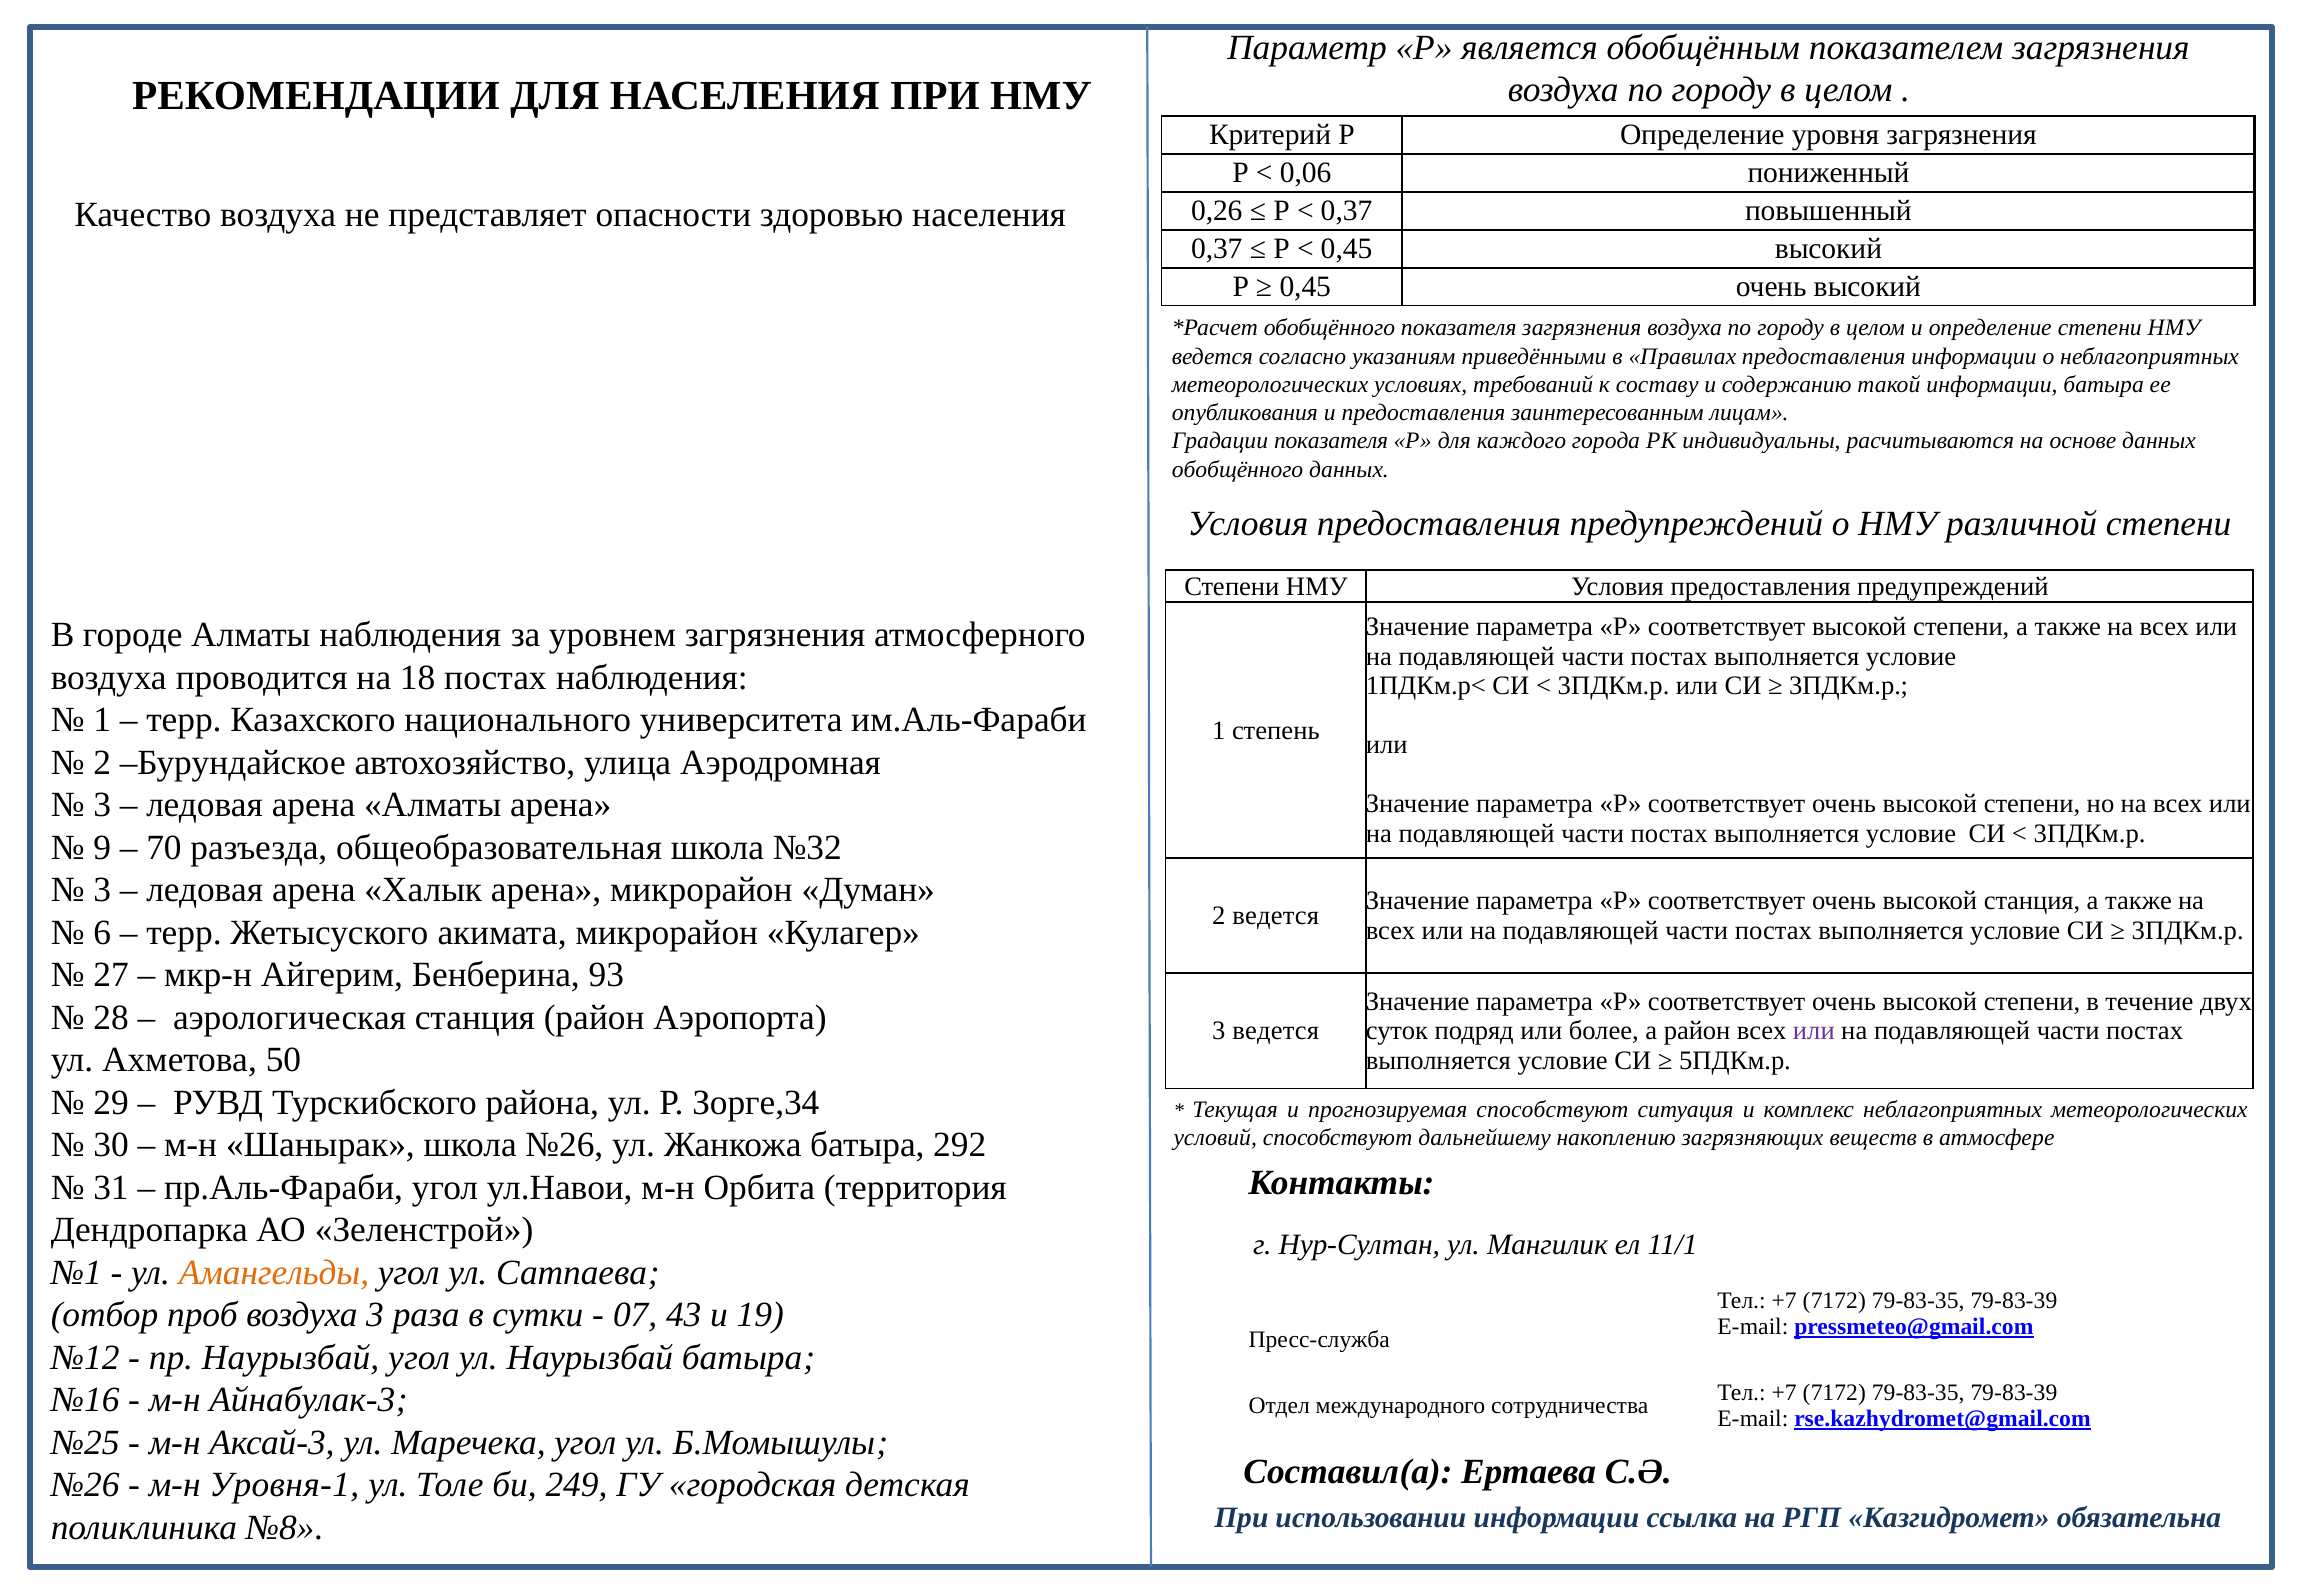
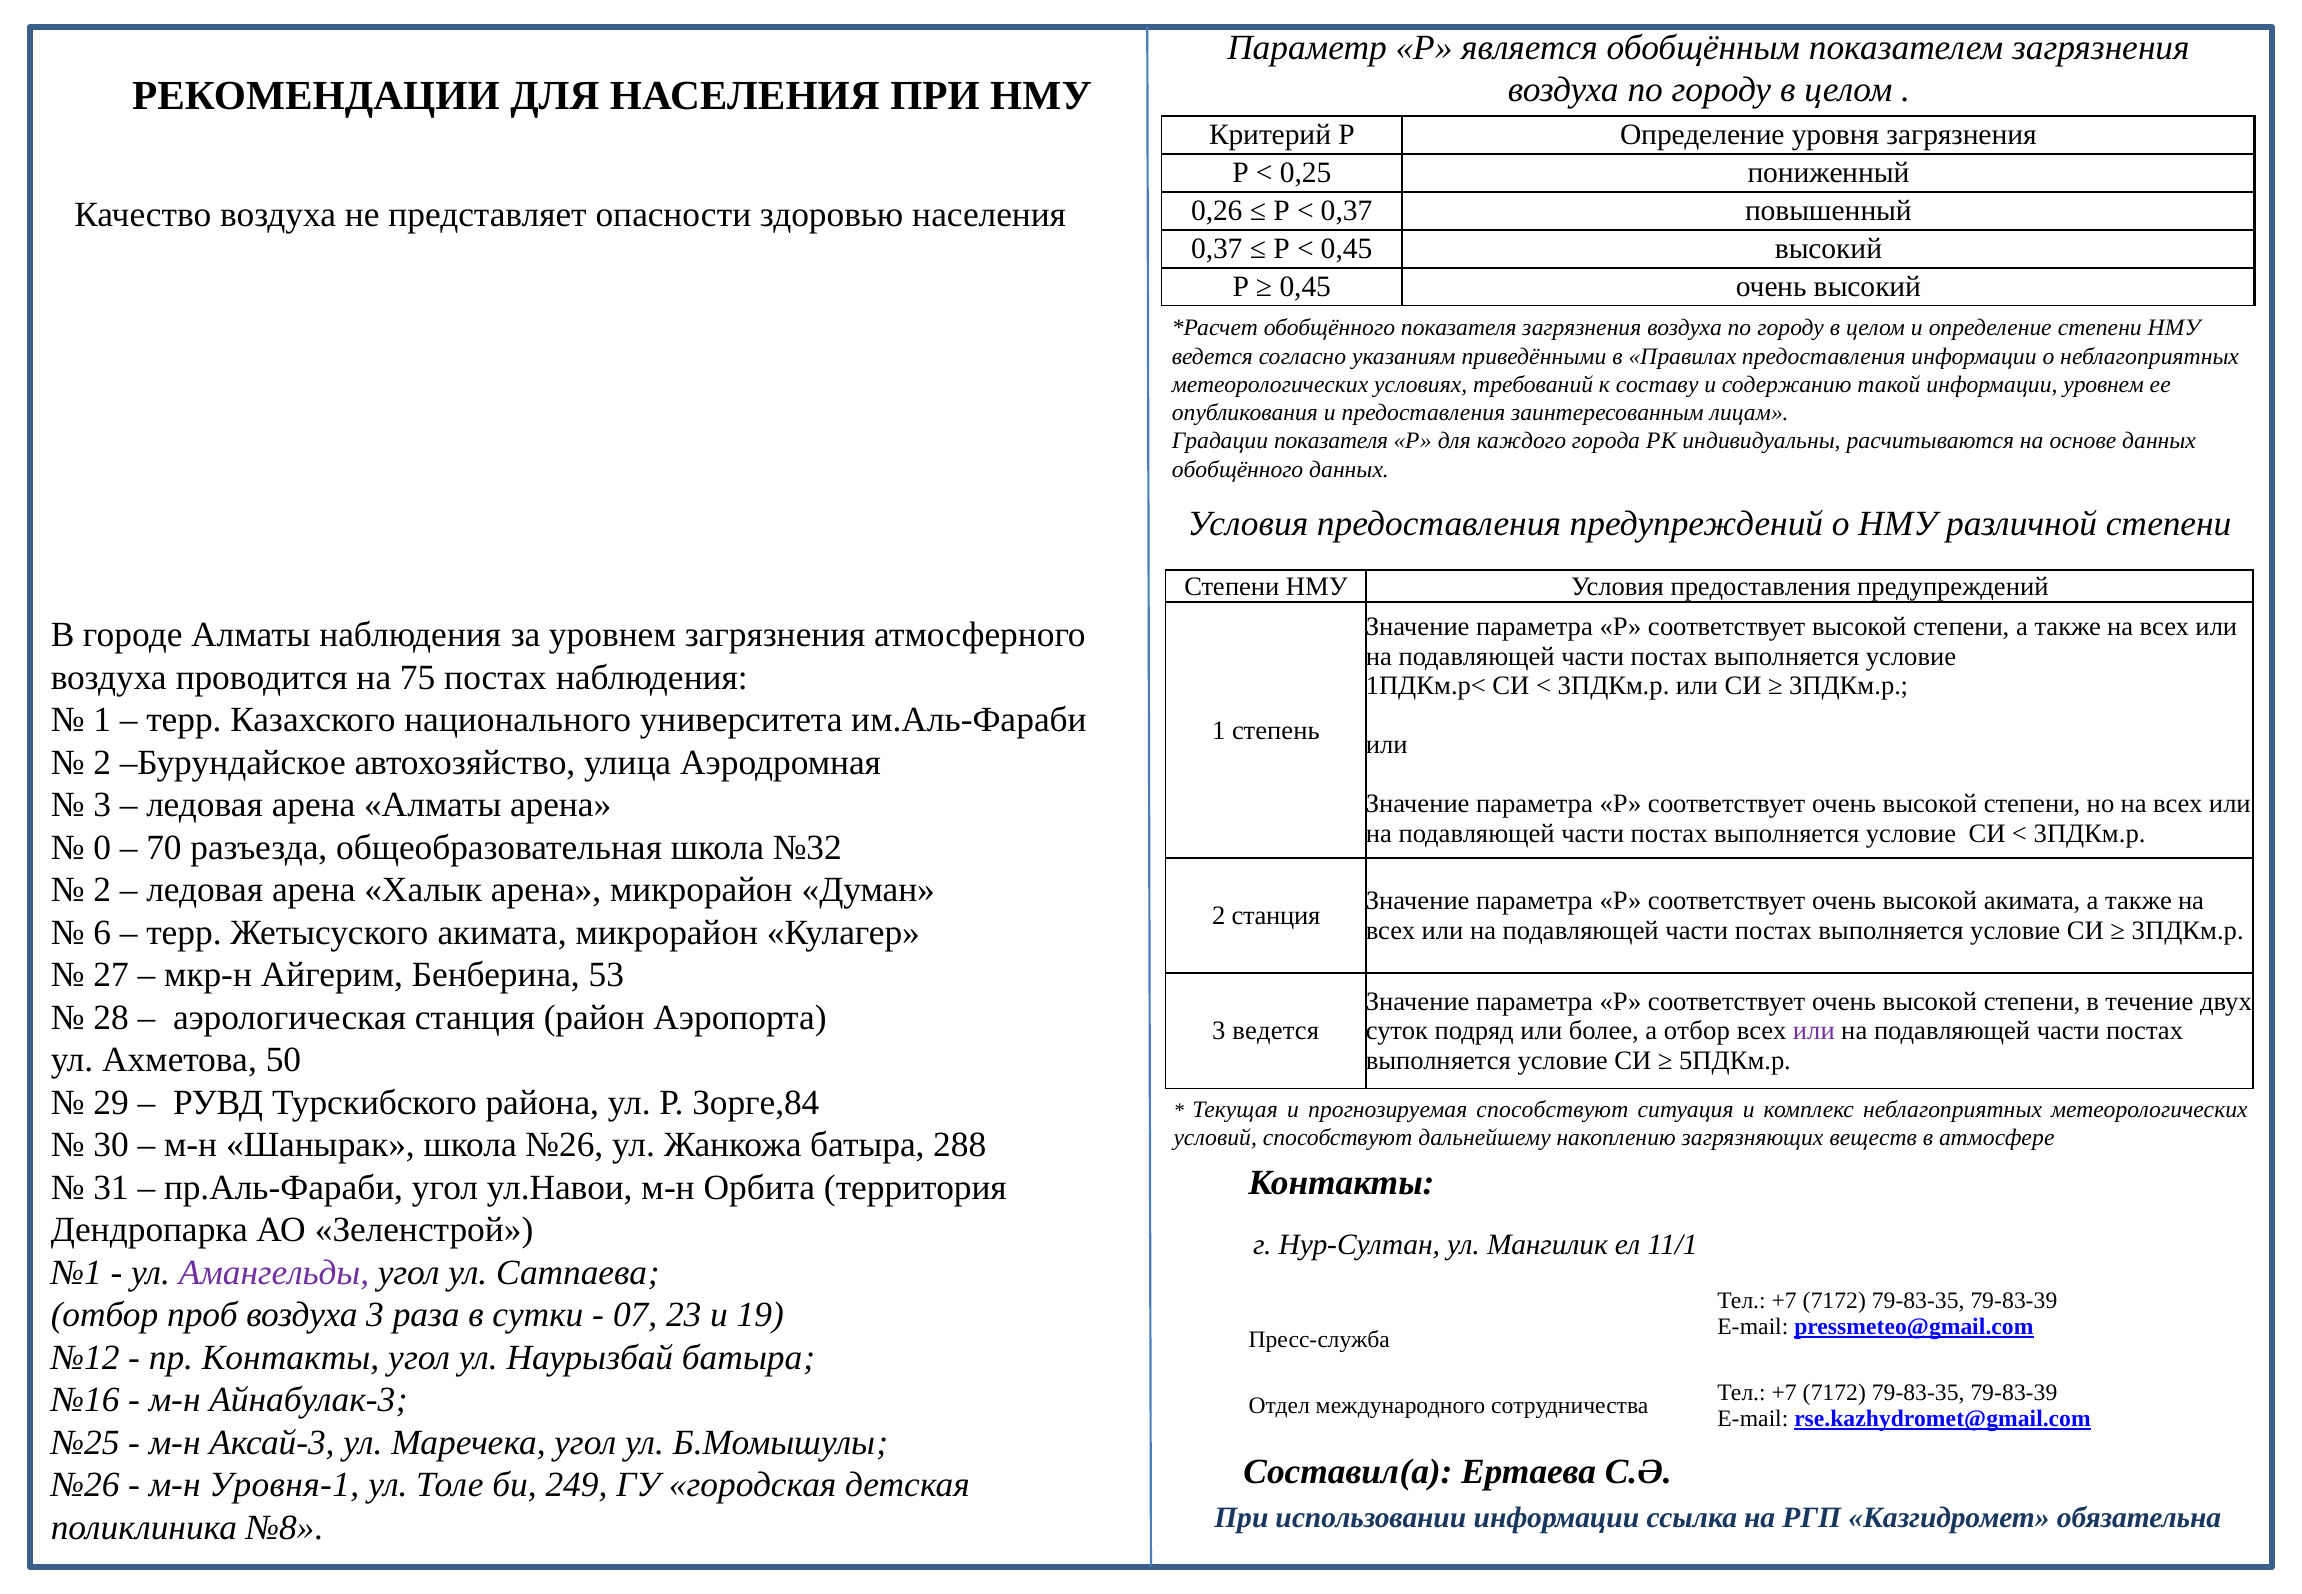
0,06: 0,06 -> 0,25 (1306, 173)
информации батыра: батыра -> уровнем (2104, 384)
18: 18 -> 75 (418, 677)
9: 9 -> 0 (102, 847)
3: 3 -> 2 (102, 890)
высокой станция: станция -> акимата (2032, 901)
2 ведется: ведется -> станция (1276, 916)
93: 93 -> 53 (606, 975)
а район: район -> отбор (1697, 1031)
Зорге,34: Зорге,34 -> Зорге,84 (756, 1102)
292: 292 -> 288 (960, 1145)
Амангельды colour: orange -> purple (274, 1272)
43: 43 -> 23 (684, 1315)
пр Наурызбай: Наурызбай -> Контакты (291, 1357)
